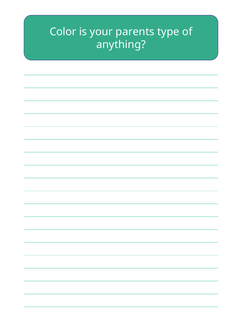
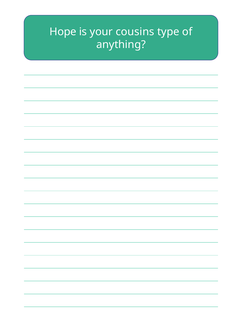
Color: Color -> Hope (63, 32)
parents: parents -> cousins (135, 32)
